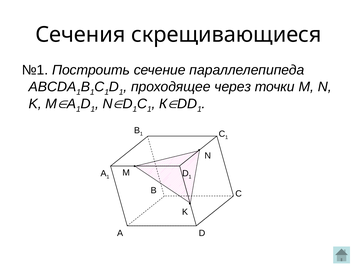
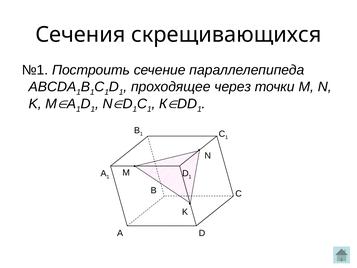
скрещивающиеся: скрещивающиеся -> скрещивающихся (226, 35)
